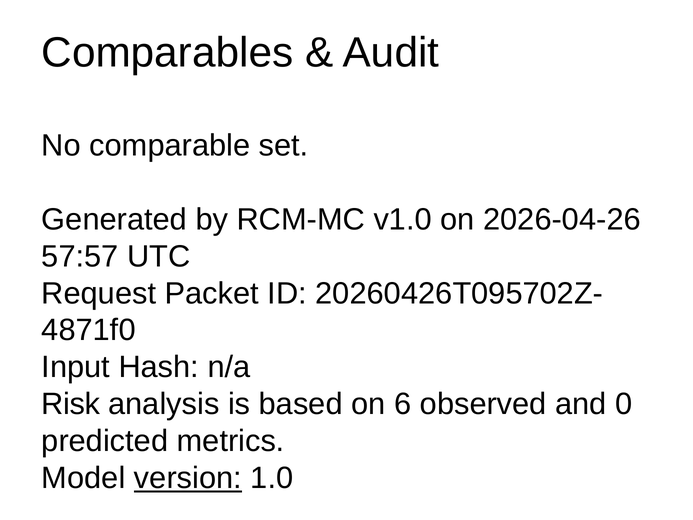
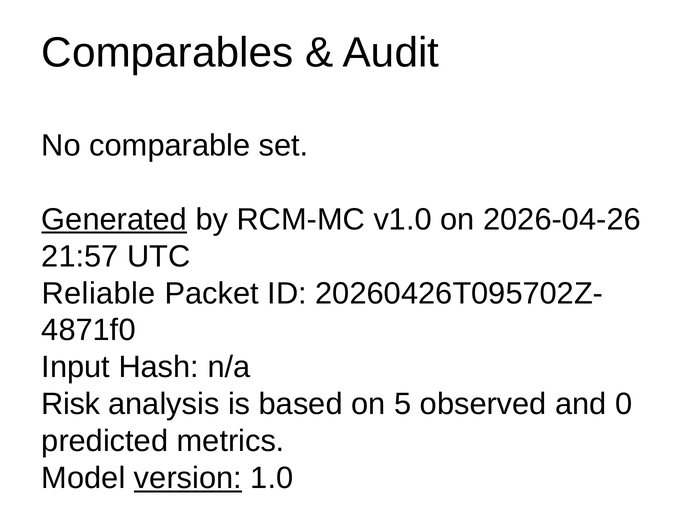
Generated underline: none -> present (114, 219)
57:57: 57:57 -> 21:57 (80, 256)
Request: Request -> Reliable (99, 293)
6: 6 -> 5 (403, 404)
